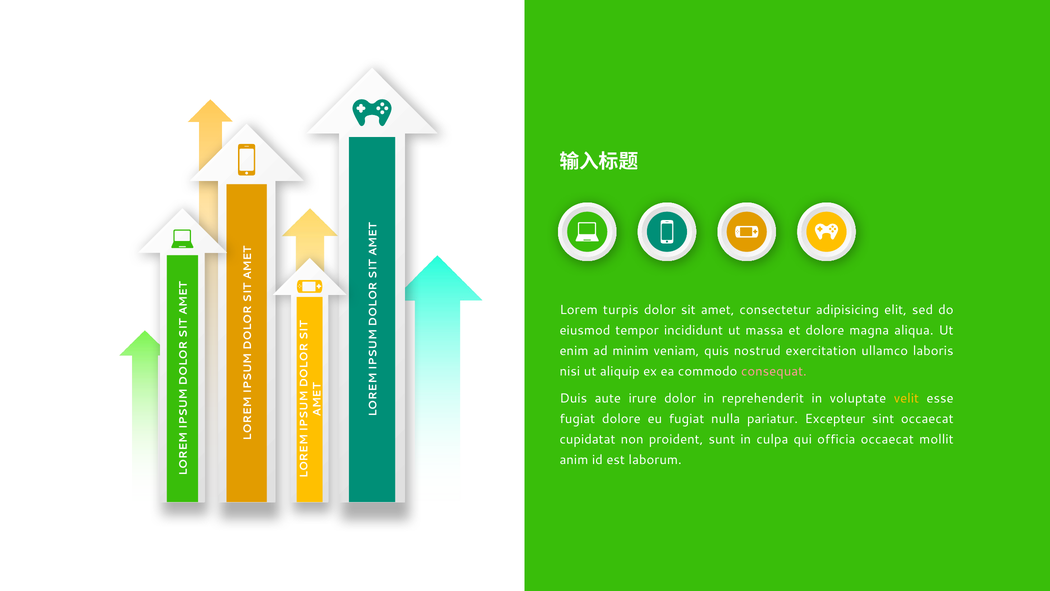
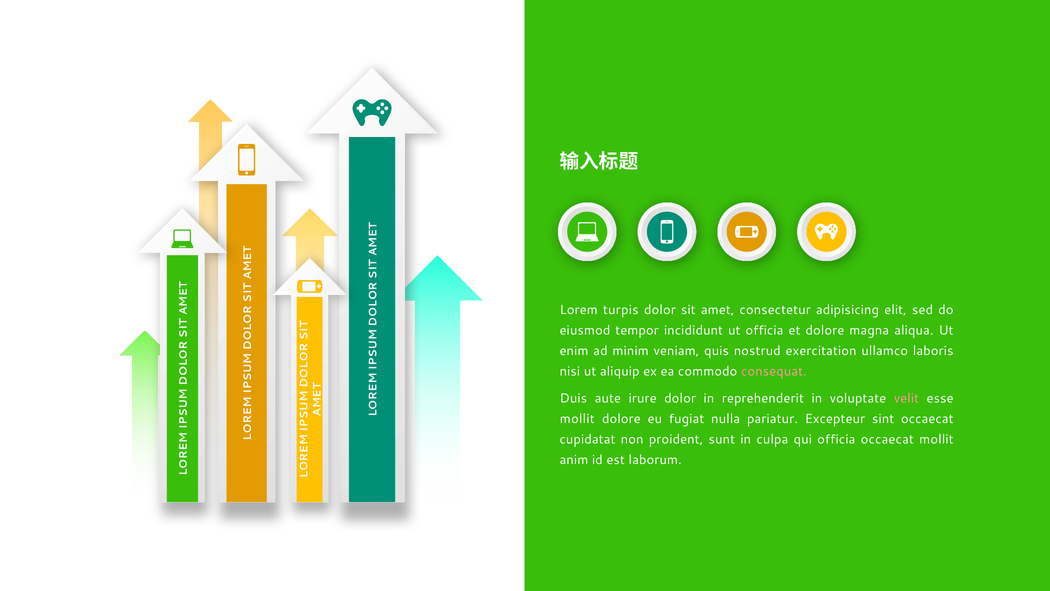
ut massa: massa -> officia (764, 330)
velit colour: yellow -> pink (906, 398)
fugiat: fugiat -> mollit (577, 418)
